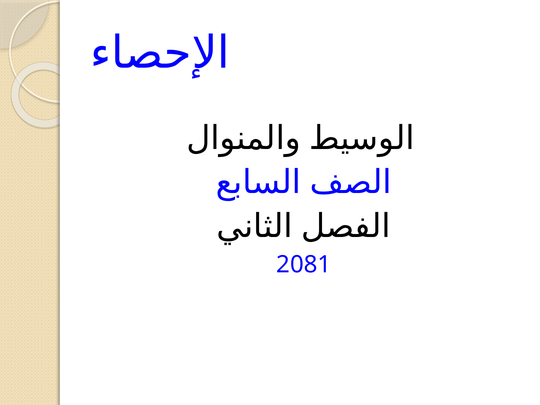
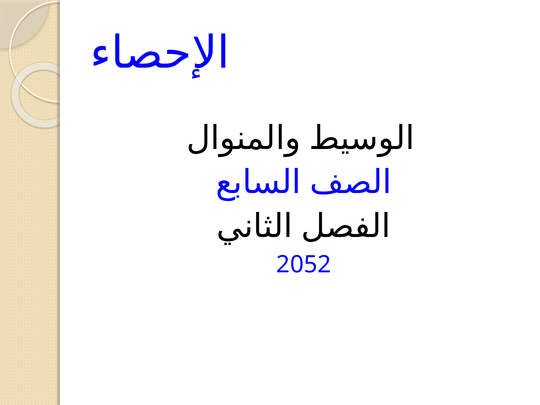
2081: 2081 -> 2052 (304, 264)
